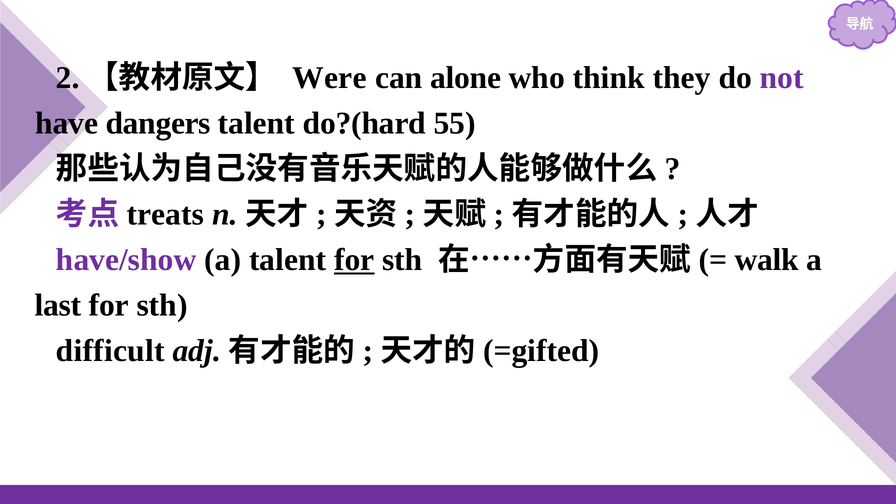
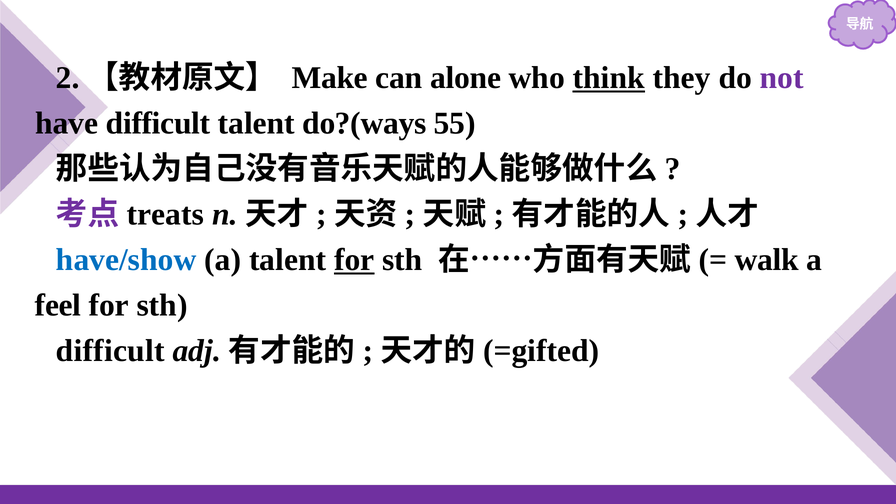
Were: Were -> Make (330, 78)
think underline: none -> present (609, 78)
have dangers: dangers -> difficult (158, 123)
do?(hard: do?(hard -> do?(ways (364, 123)
have/show colour: purple -> blue (126, 260)
last: last -> feel (58, 305)
